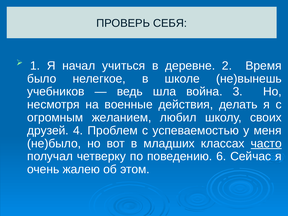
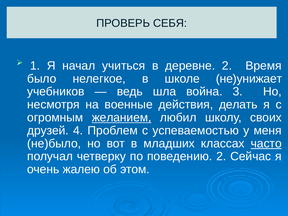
не)вынешь: не)вынешь -> не)унижает (249, 79)
желанием underline: none -> present (122, 118)
поведению 6: 6 -> 2 (221, 156)
